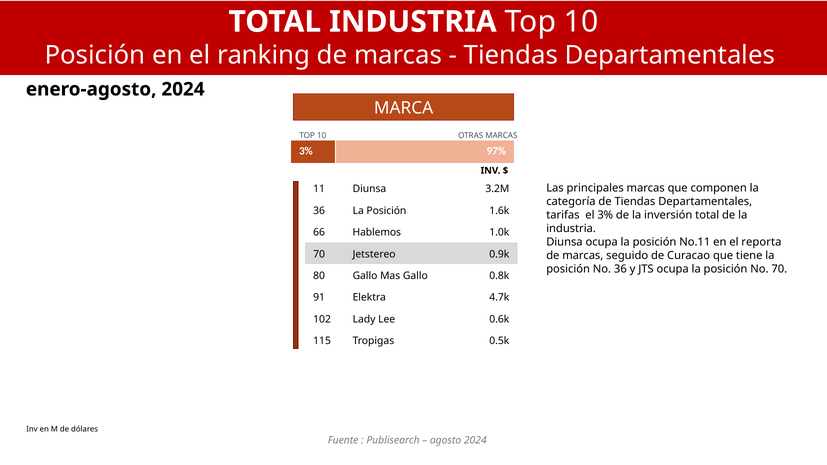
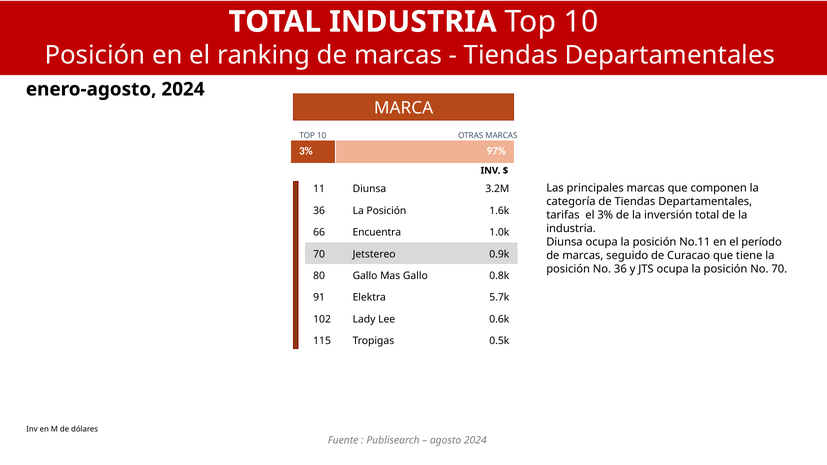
Hablemos: Hablemos -> Encuentra (377, 233)
reporta: reporta -> período (762, 242)
4.7k: 4.7k -> 5.7k (499, 298)
